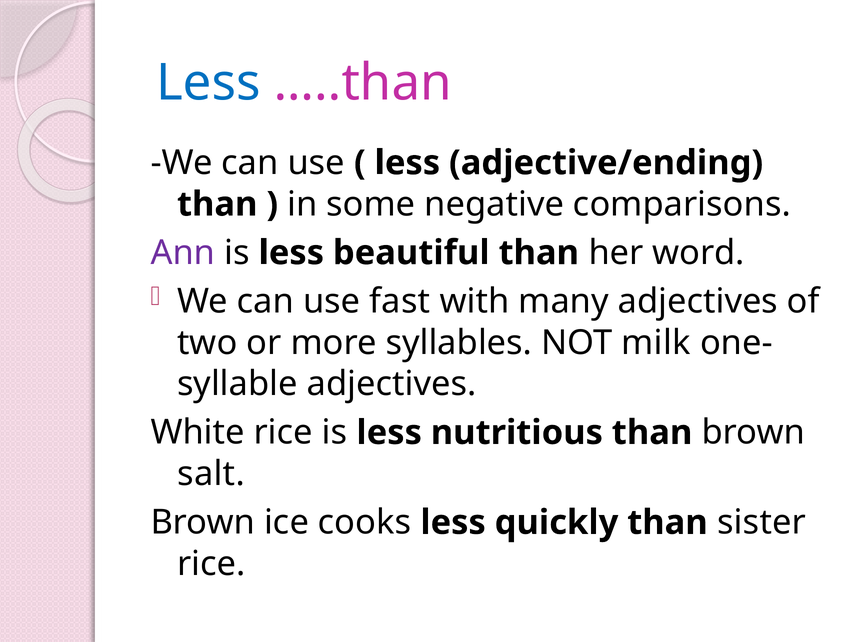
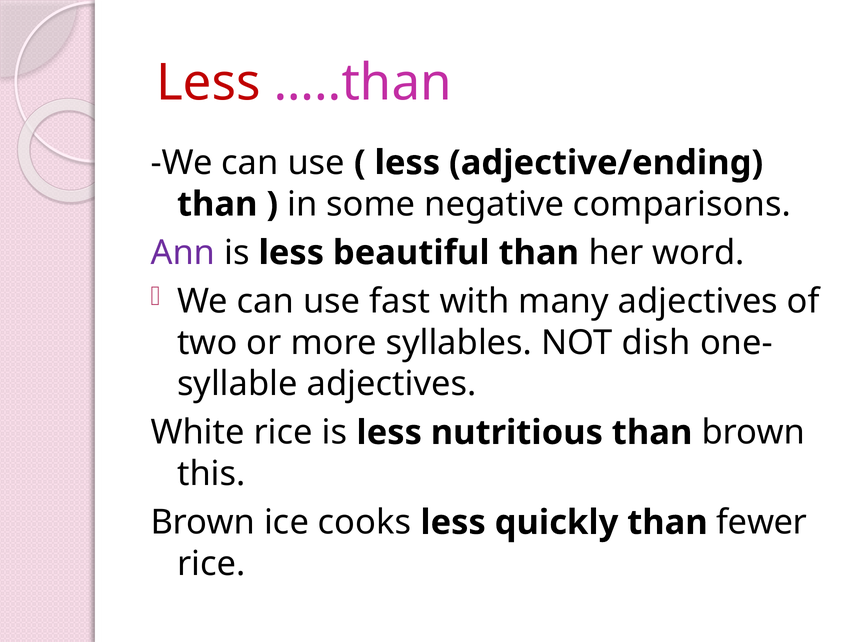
Less colour: blue -> red (208, 83)
milk: milk -> dish (656, 343)
salt: salt -> this (211, 474)
sister: sister -> fewer (762, 523)
